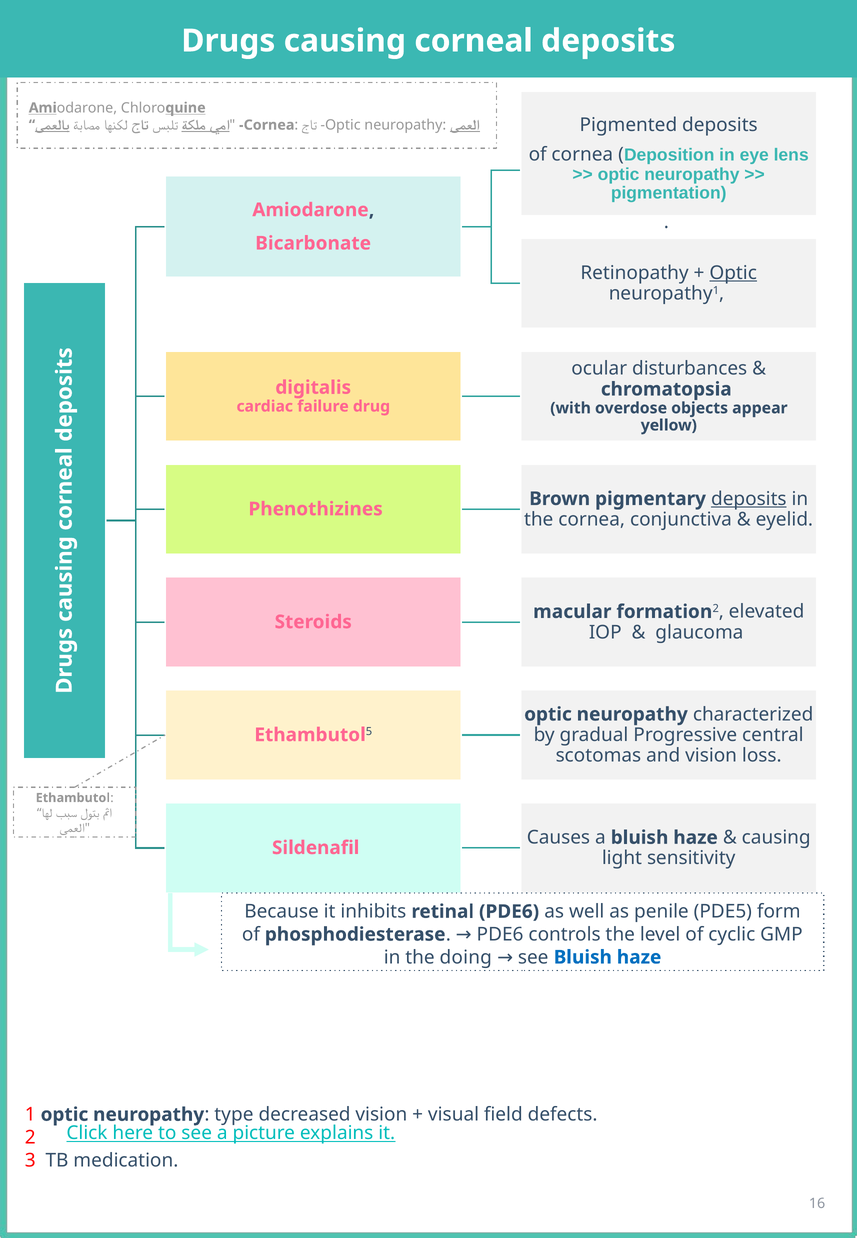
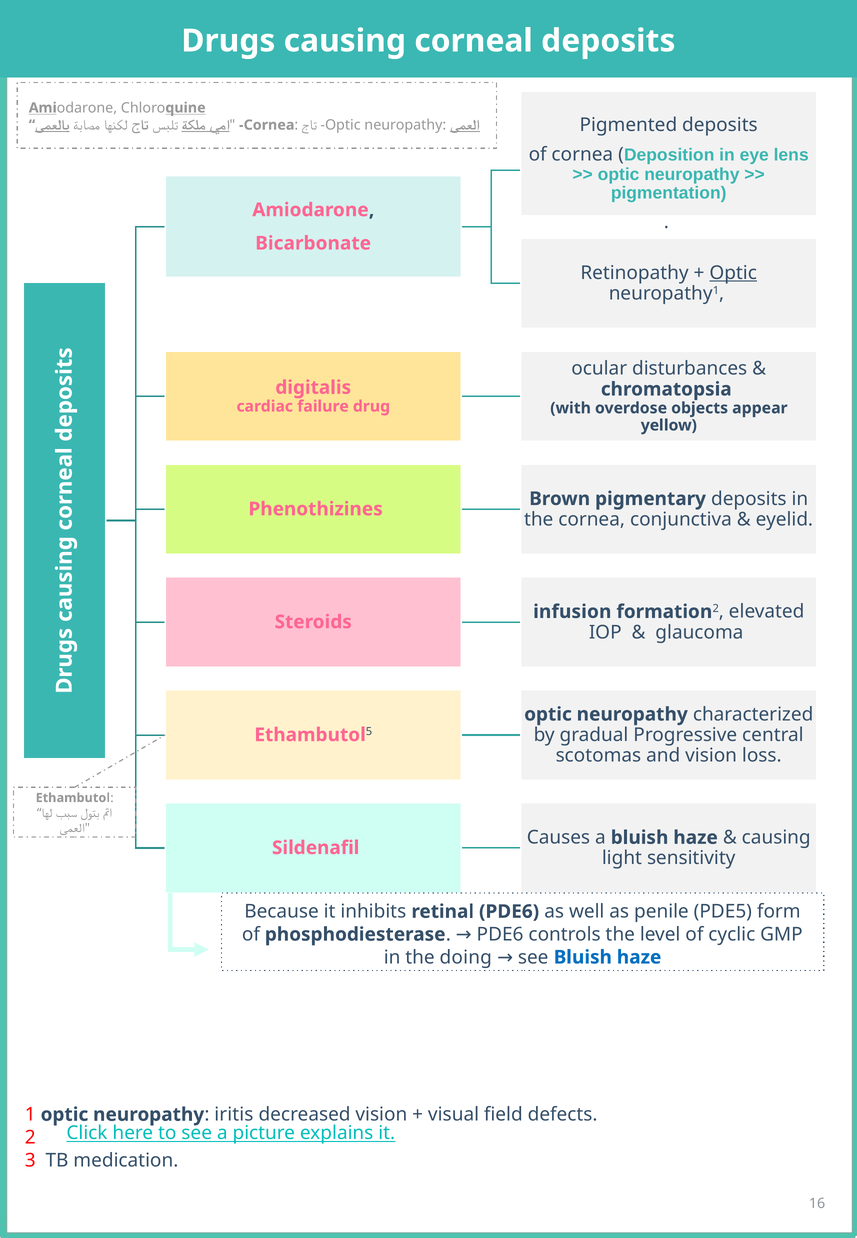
deposits underline: present -> none (749, 499)
macular: macular -> infusion (572, 612)
type: type -> iritis (234, 1114)
